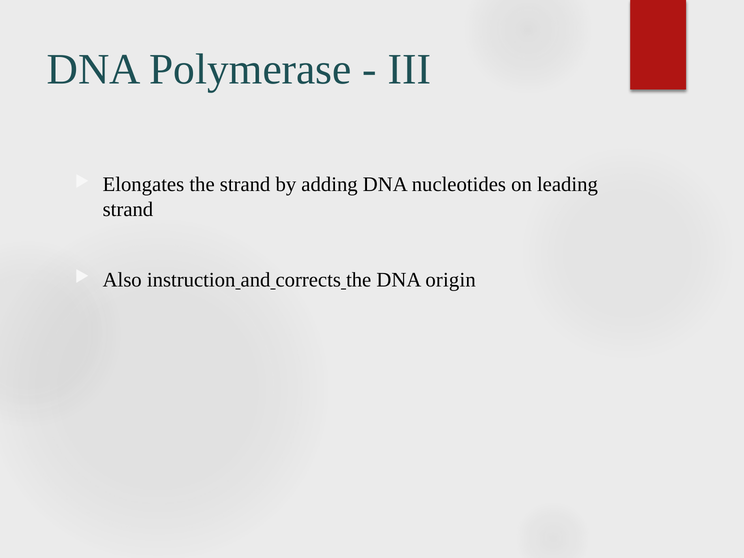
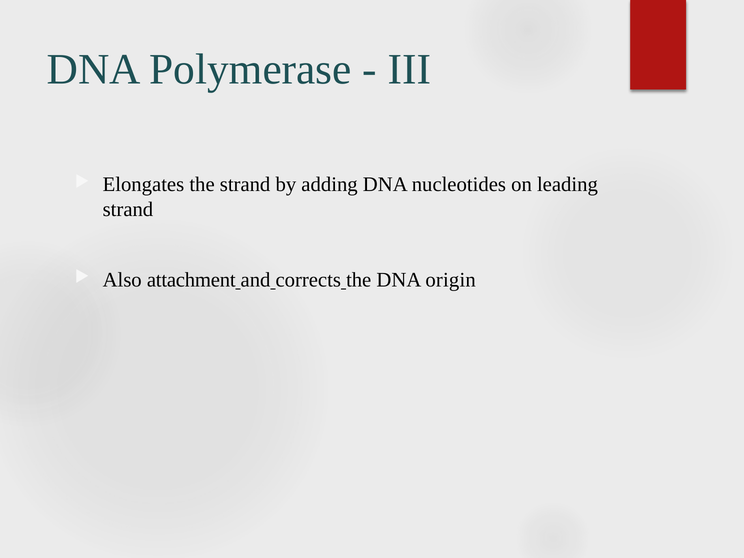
instruction: instruction -> attachment (191, 280)
